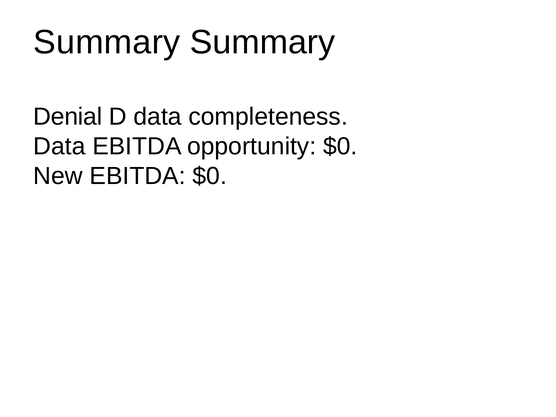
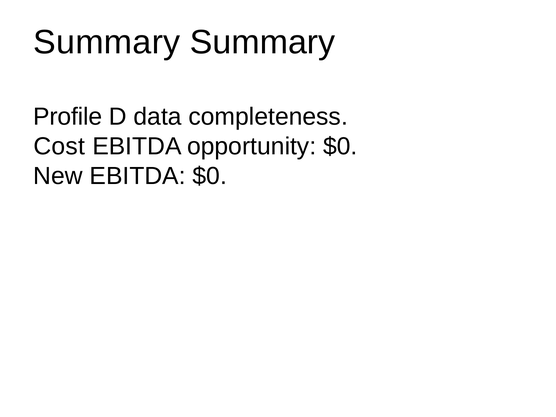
Denial: Denial -> Profile (68, 117)
Data: Data -> Cost (59, 146)
